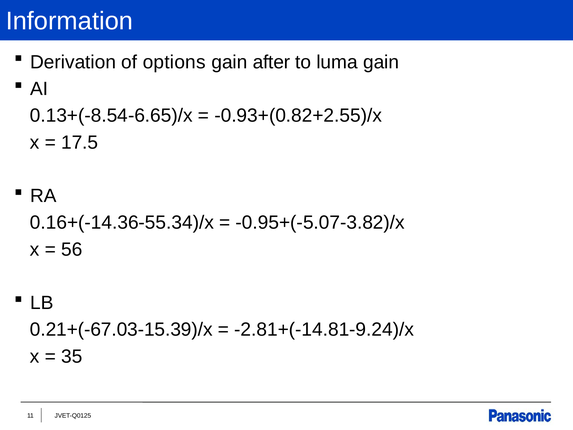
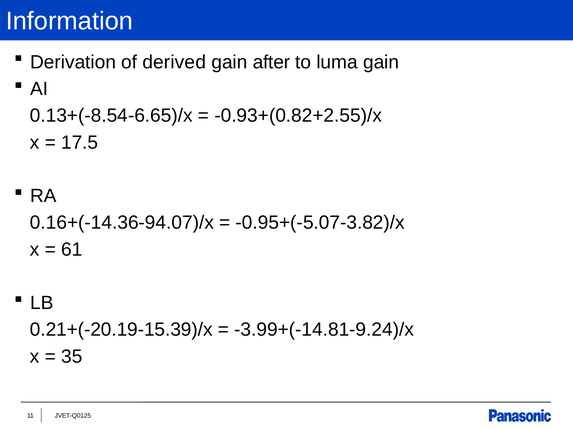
options: options -> derived (174, 62)
0.16+(-14.36-55.34)/x: 0.16+(-14.36-55.34)/x -> 0.16+(-14.36-94.07)/x (122, 223)
56: 56 -> 61 (72, 249)
0.21+(-67.03-15.39)/x: 0.21+(-67.03-15.39)/x -> 0.21+(-20.19-15.39)/x (121, 329)
-2.81+(-14.81-9.24)/x: -2.81+(-14.81-9.24)/x -> -3.99+(-14.81-9.24)/x (324, 329)
